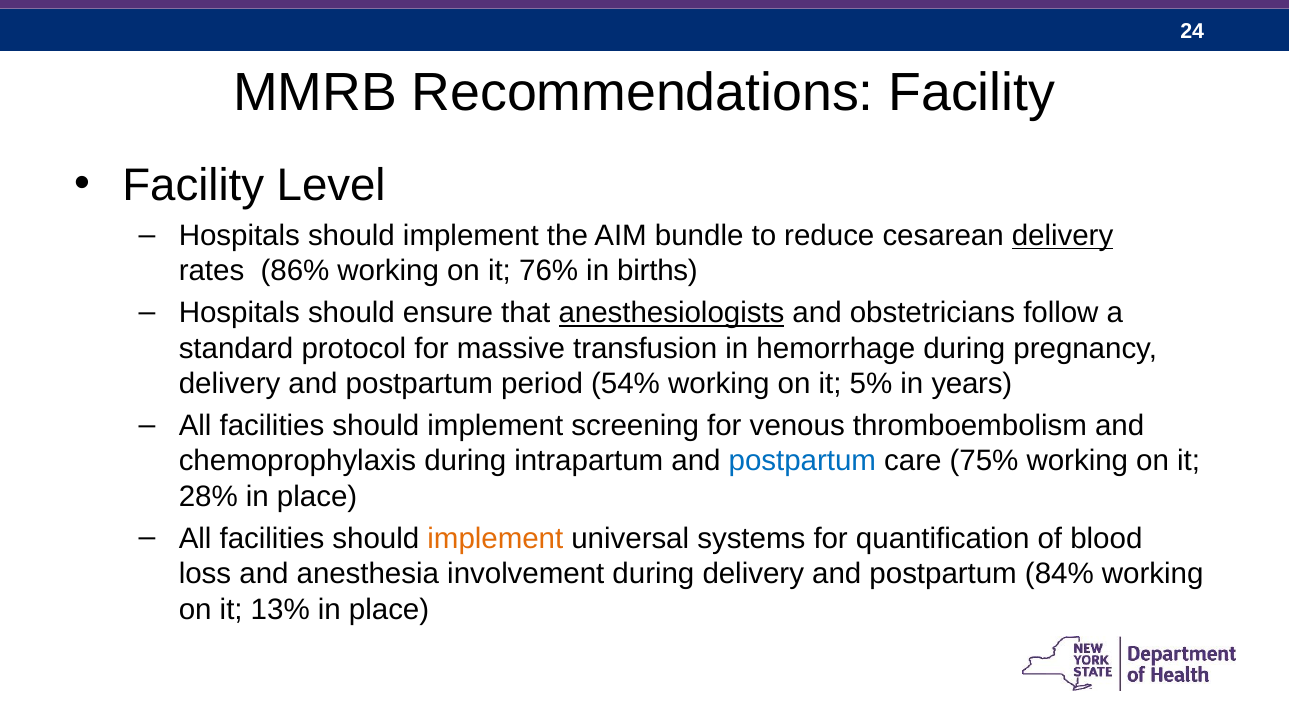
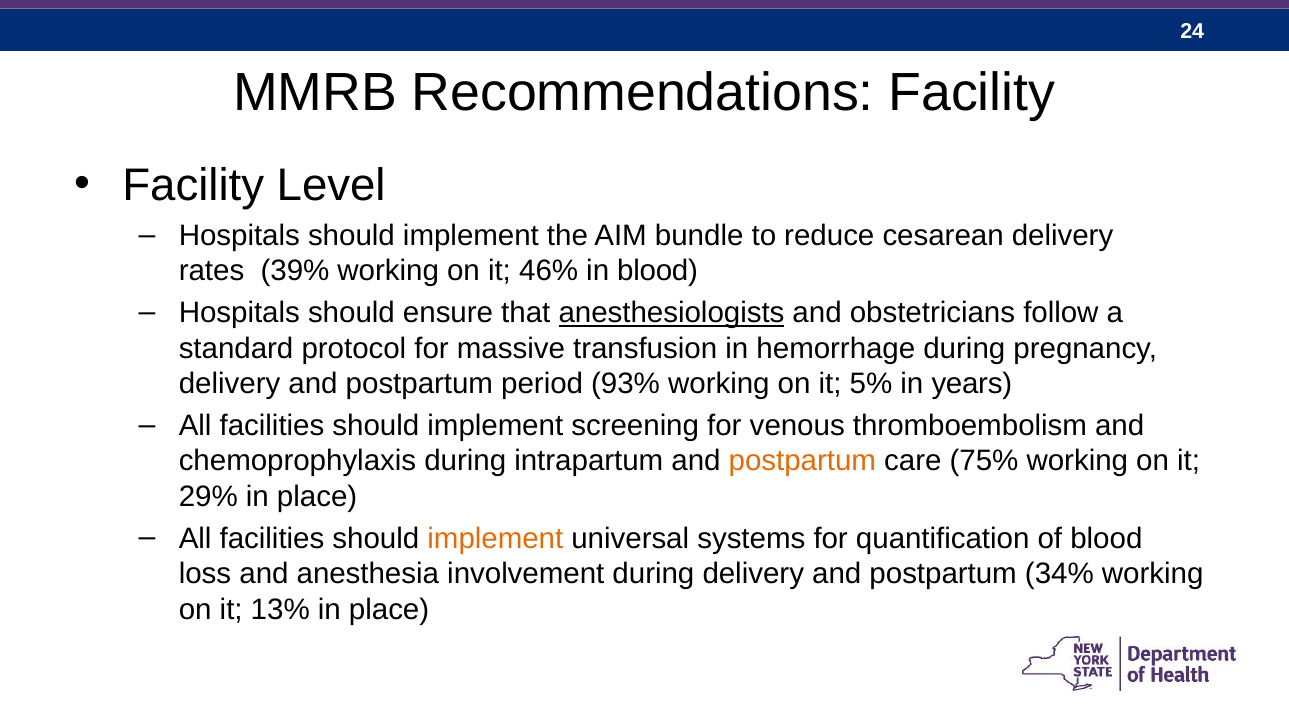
delivery underline: present -> none (1063, 236)
86%: 86% -> 39% (295, 271)
76%: 76% -> 46% (549, 271)
in births: births -> blood (658, 271)
54%: 54% -> 93% (626, 384)
postpartum colour: blue -> orange (802, 461)
28%: 28% -> 29% (208, 497)
84%: 84% -> 34% (1059, 574)
